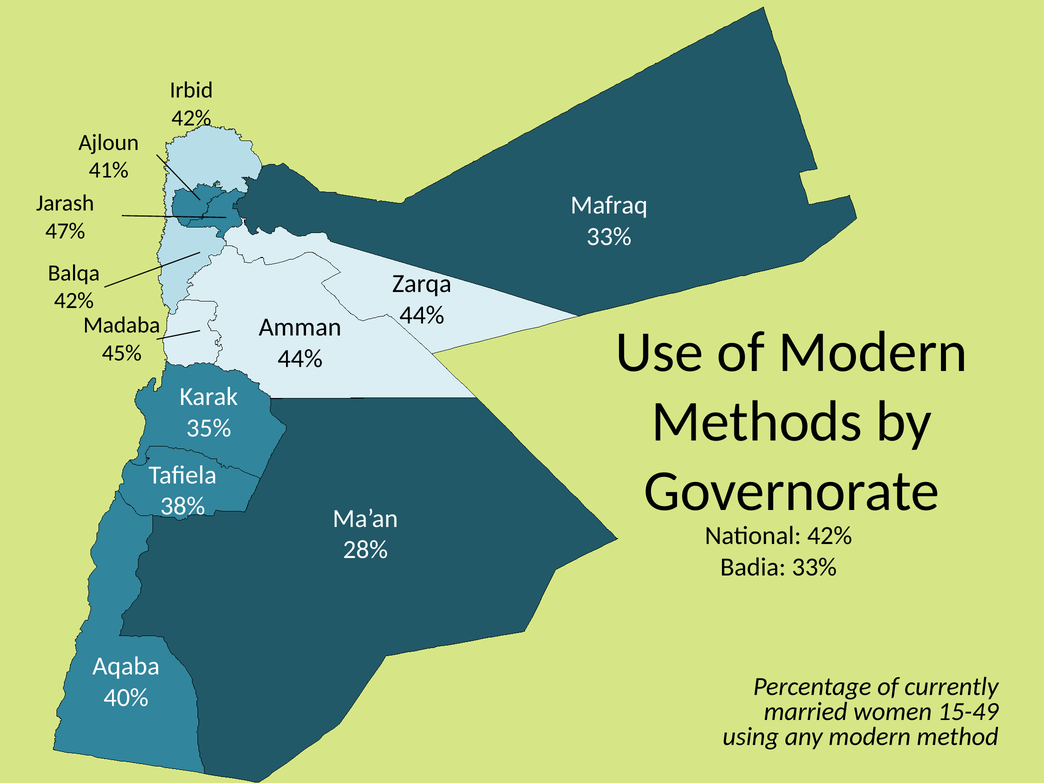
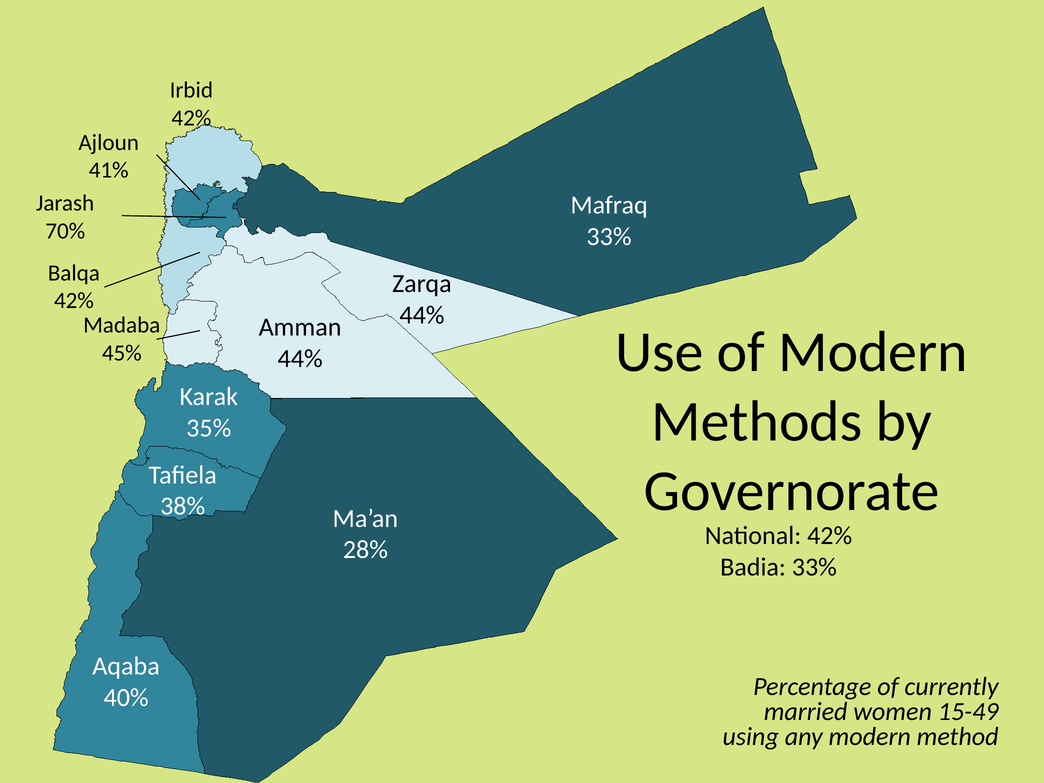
47%: 47% -> 70% (65, 231)
